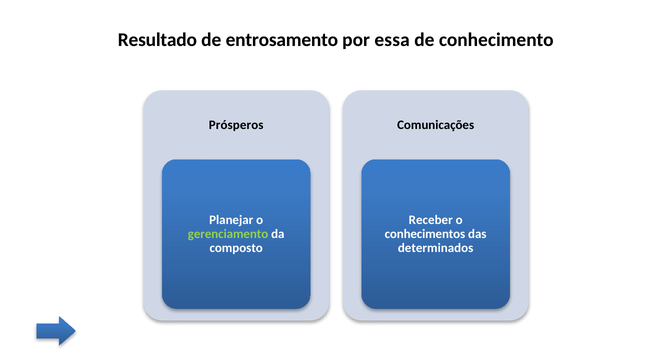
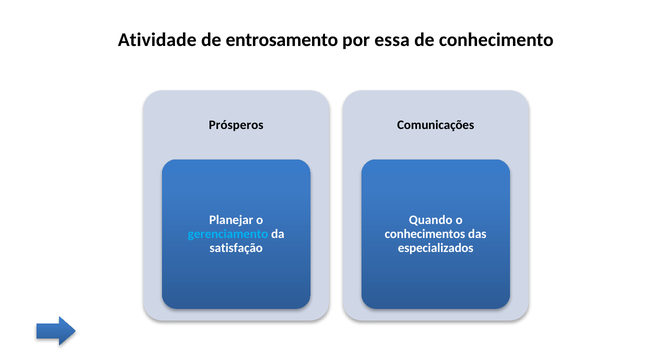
Resultado: Resultado -> Atividade (157, 40)
Receber: Receber -> Quando (431, 220)
gerenciamento colour: light green -> light blue (228, 234)
composto: composto -> satisfação (236, 248)
determinados: determinados -> especializados (436, 248)
